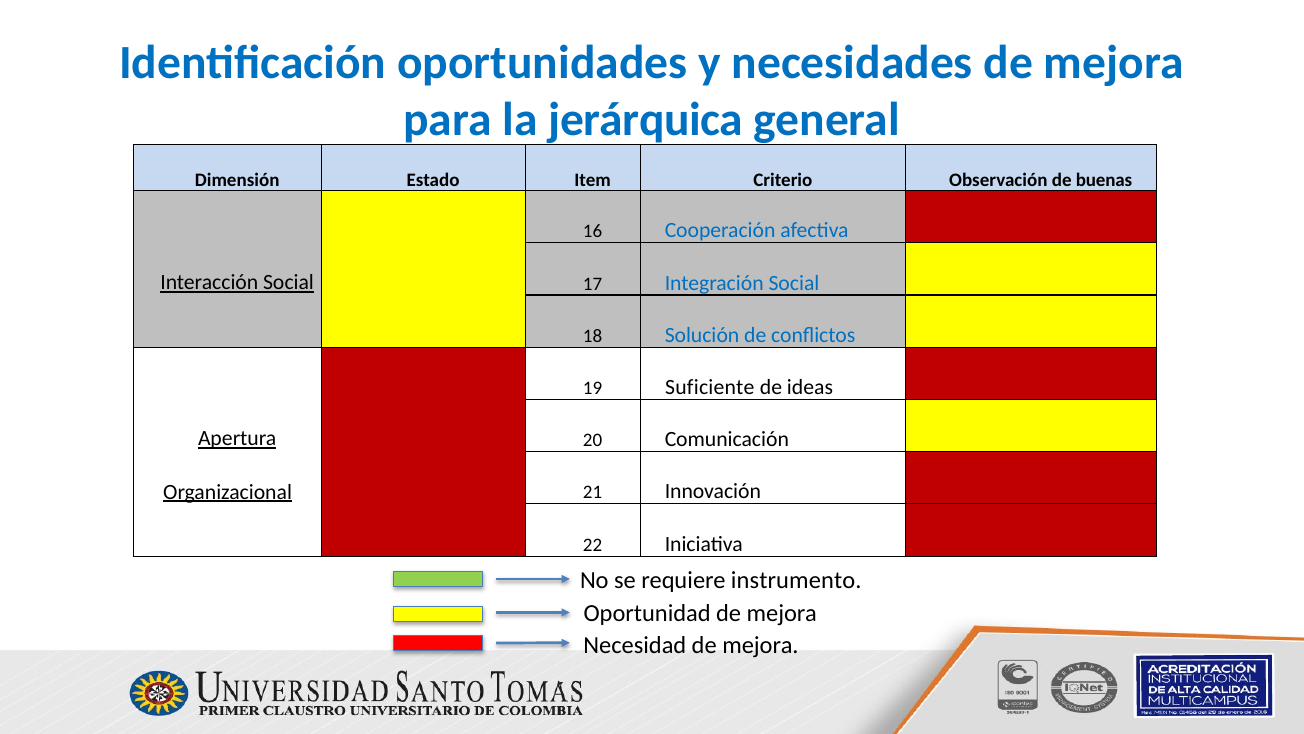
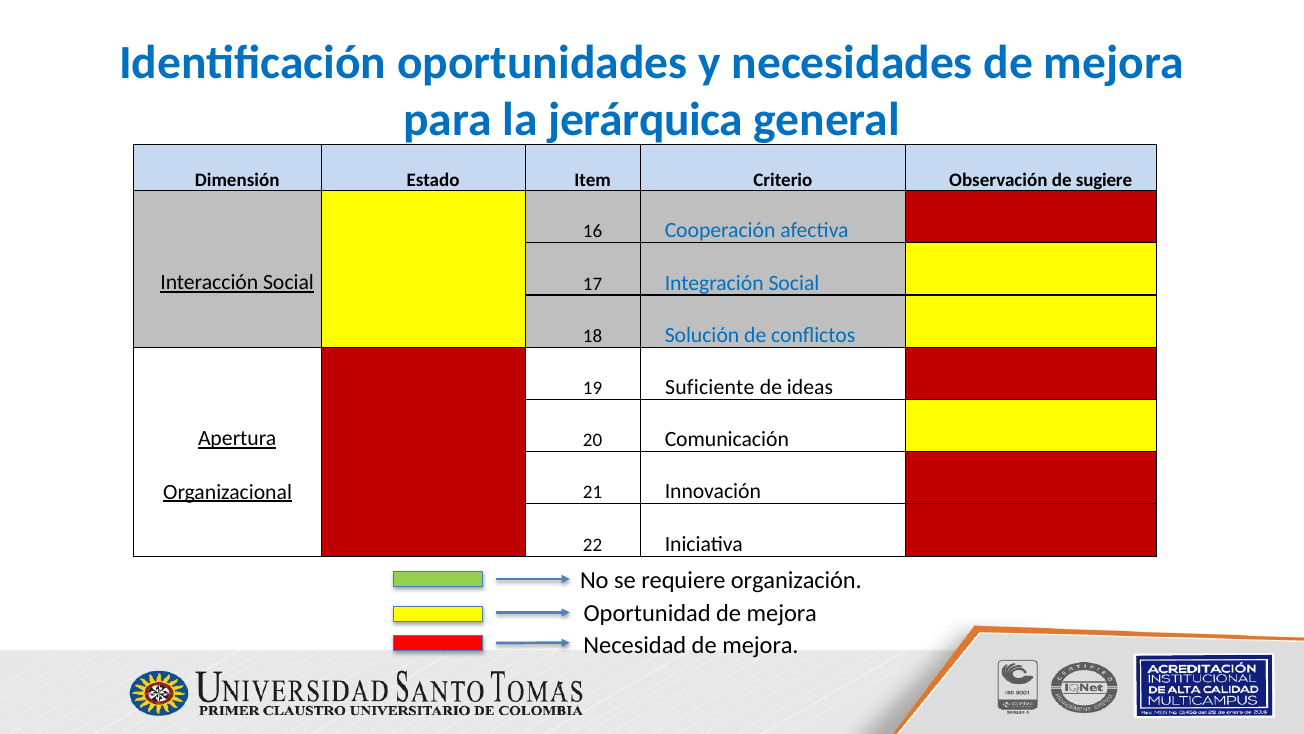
buenas: buenas -> sugiere (1104, 180)
instrumento: instrumento -> organización (796, 580)
